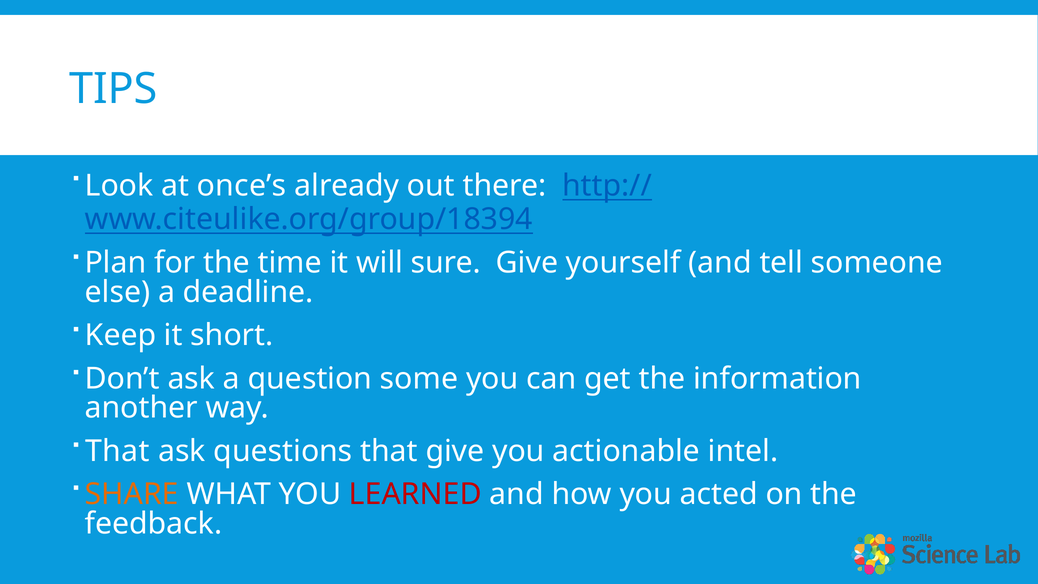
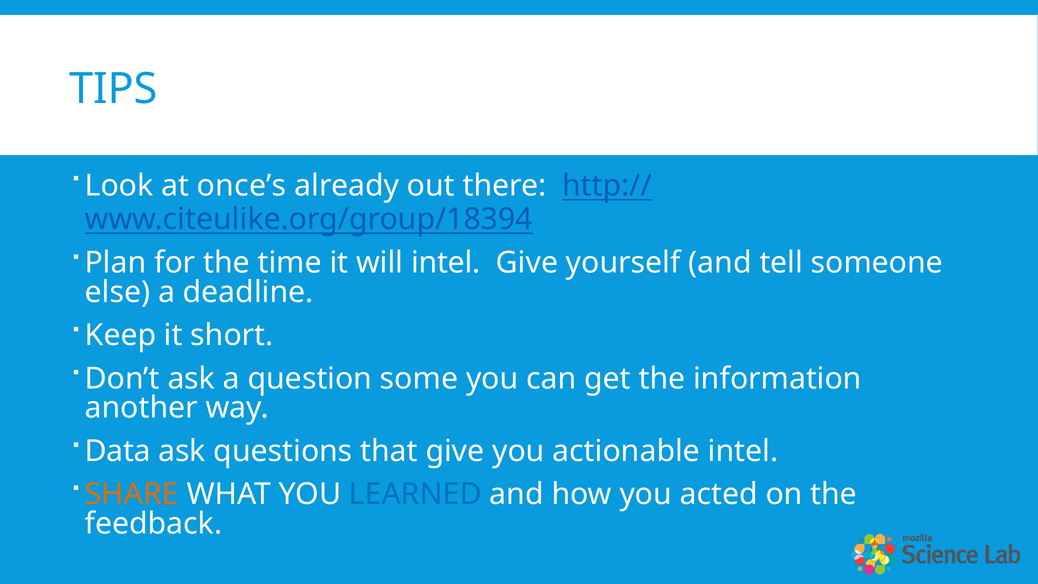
will sure: sure -> intel (446, 263)
That: That -> Data (118, 451)
LEARNED colour: red -> blue (415, 494)
